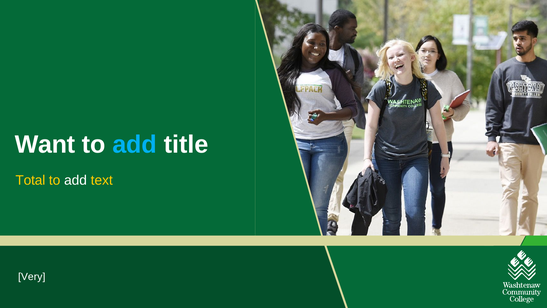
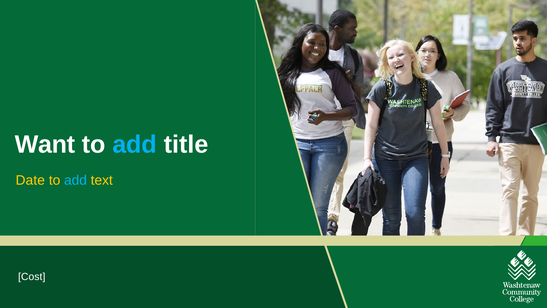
Total: Total -> Date (30, 180)
add colour: white -> light blue (75, 180)
Very: Very -> Cost (32, 276)
